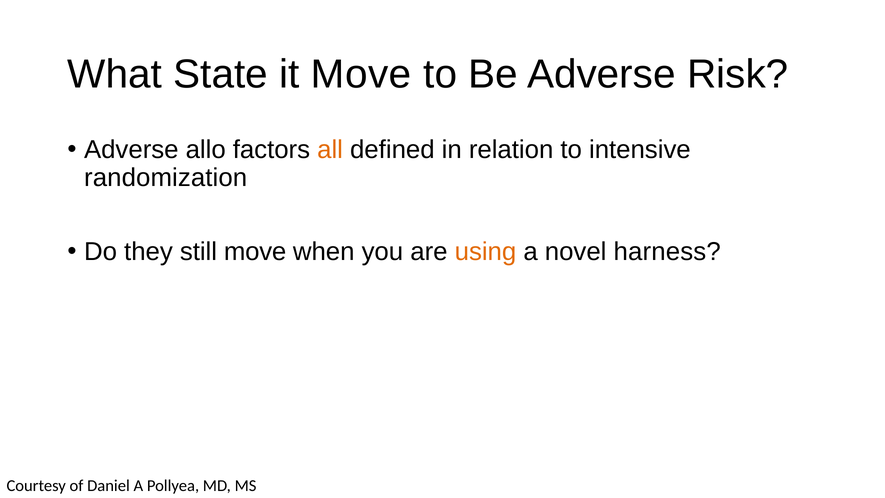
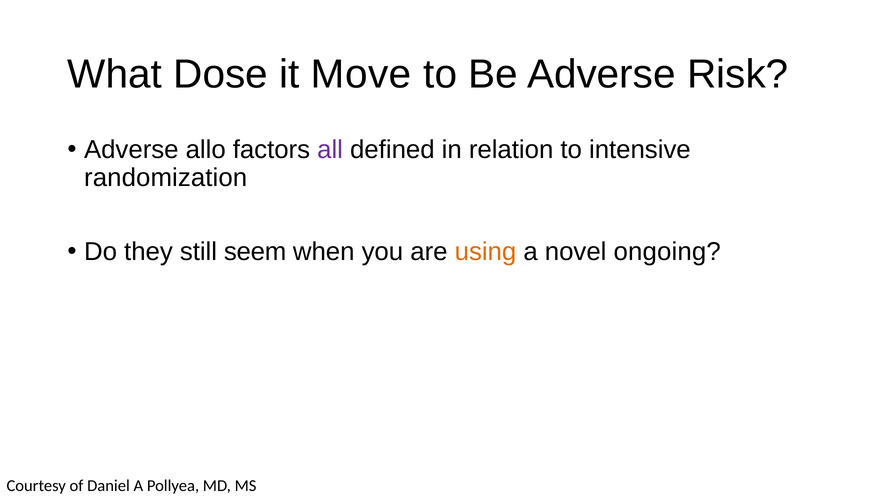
State: State -> Dose (221, 74)
all colour: orange -> purple (330, 150)
still move: move -> seem (255, 252)
harness: harness -> ongoing (667, 252)
